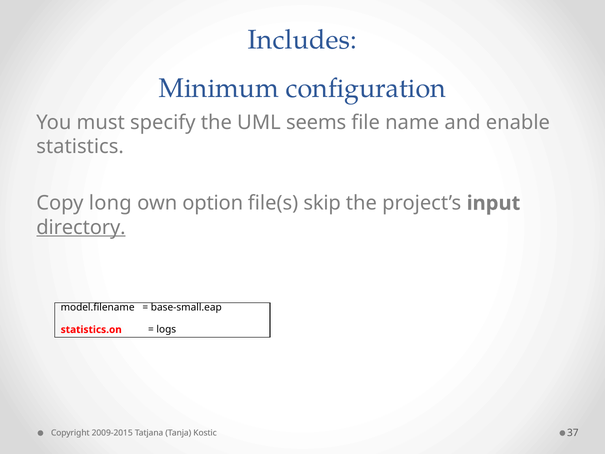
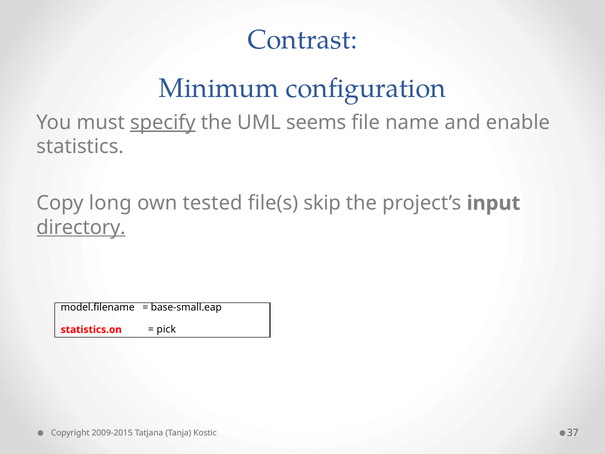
Includes: Includes -> Contrast (302, 40)
specify underline: none -> present (163, 122)
option: option -> tested (213, 203)
logs: logs -> pick (166, 329)
